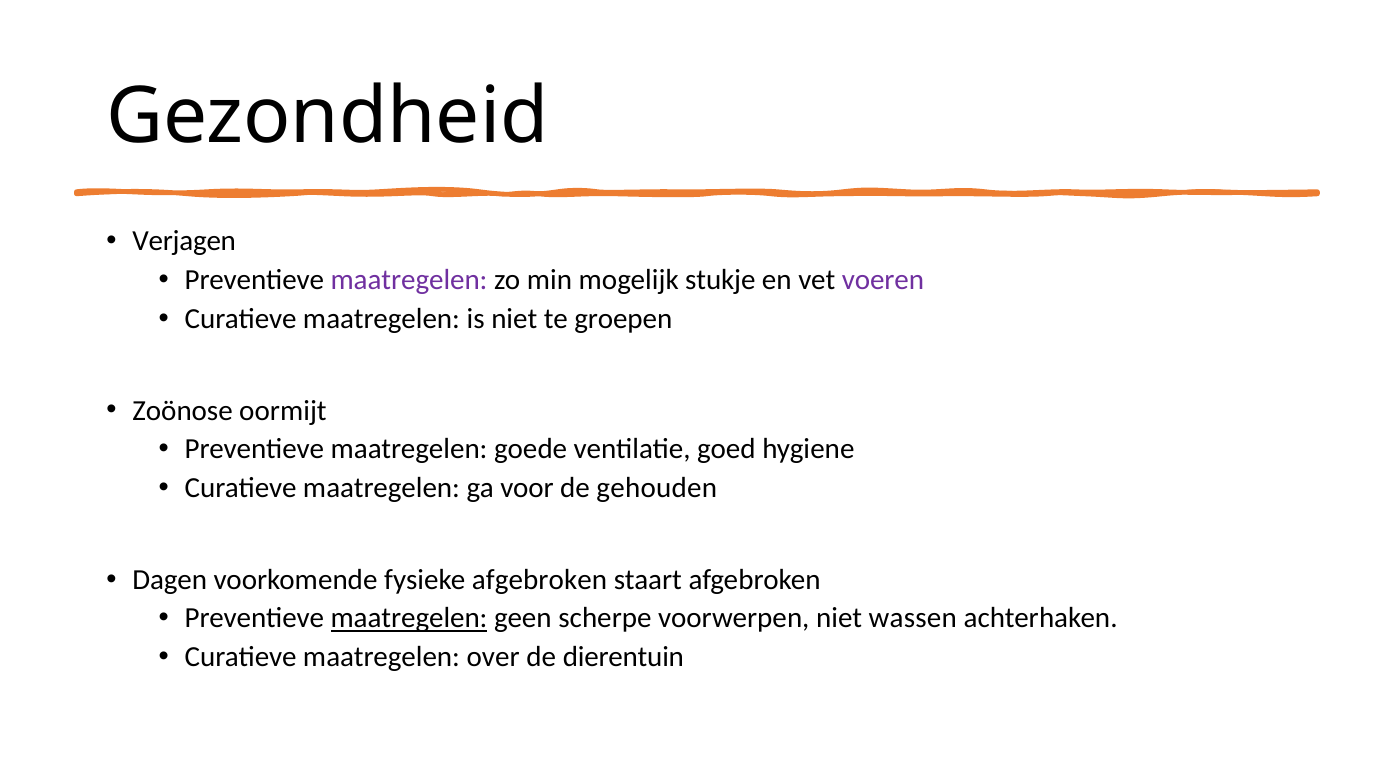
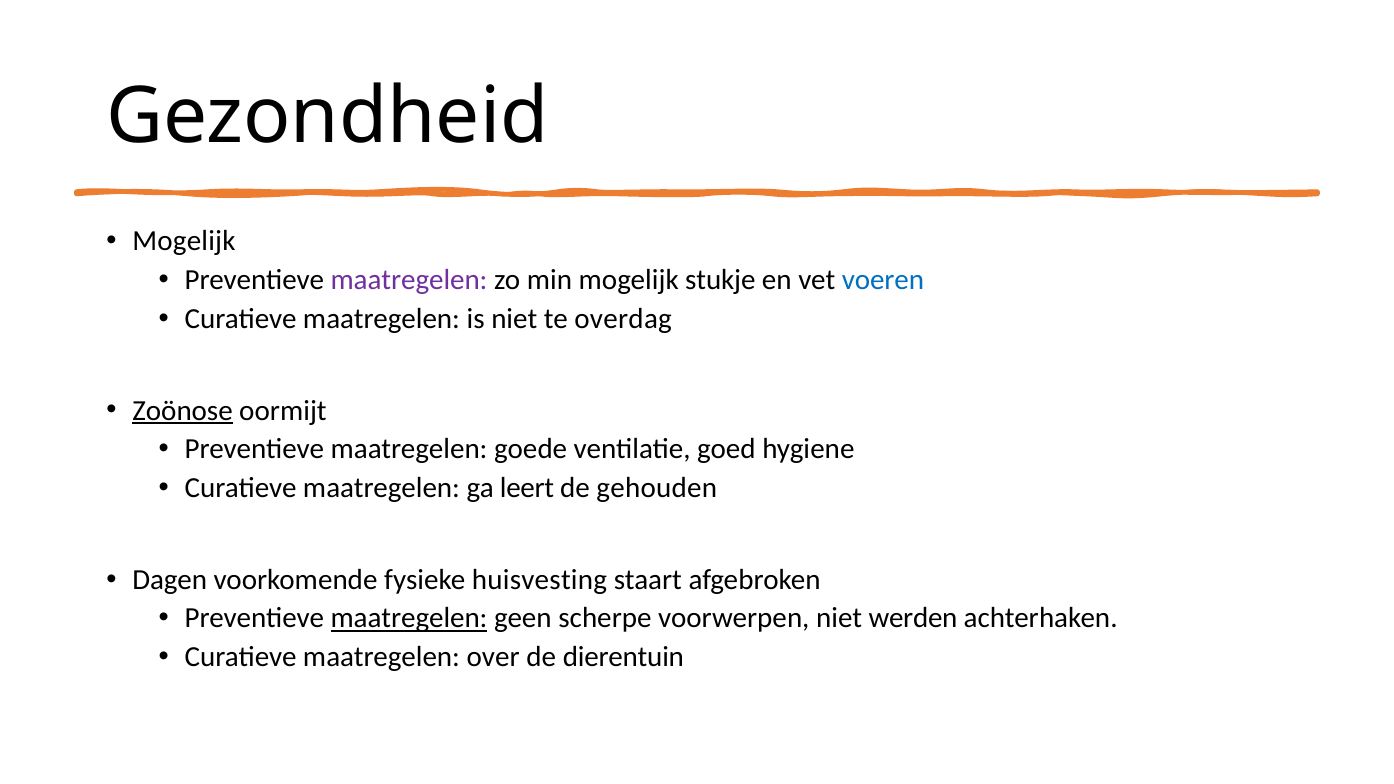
Verjagen: Verjagen -> Mogelijk (184, 241)
voeren colour: purple -> blue (883, 280)
groepen: groepen -> overdag (623, 319)
Zoönose underline: none -> present (183, 411)
voor: voor -> leert (527, 488)
fysieke afgebroken: afgebroken -> huisvesting (539, 580)
wassen: wassen -> werden (913, 618)
